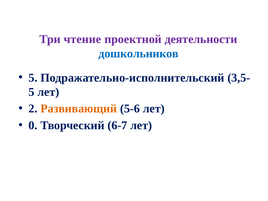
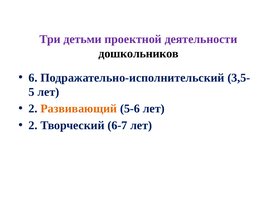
чтение: чтение -> детьми (83, 39)
дошкольников colour: blue -> black (139, 53)
5: 5 -> 6 (33, 78)
0: 0 -> 2 (33, 125)
